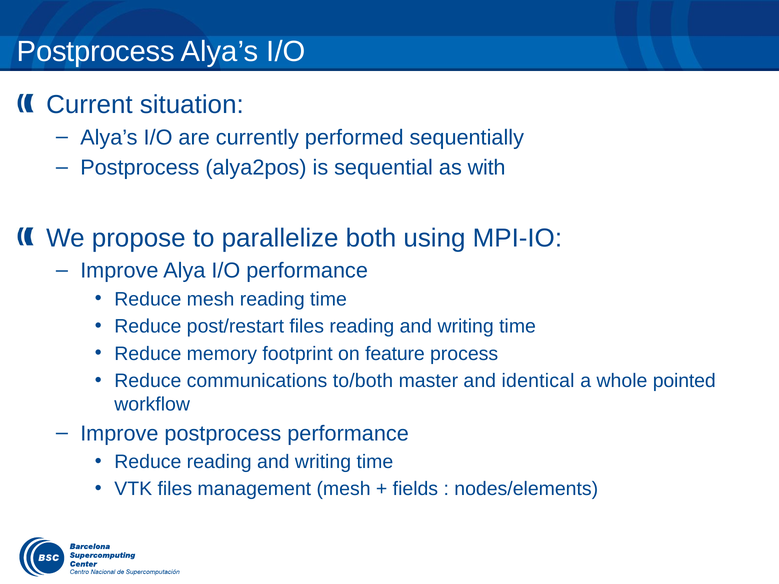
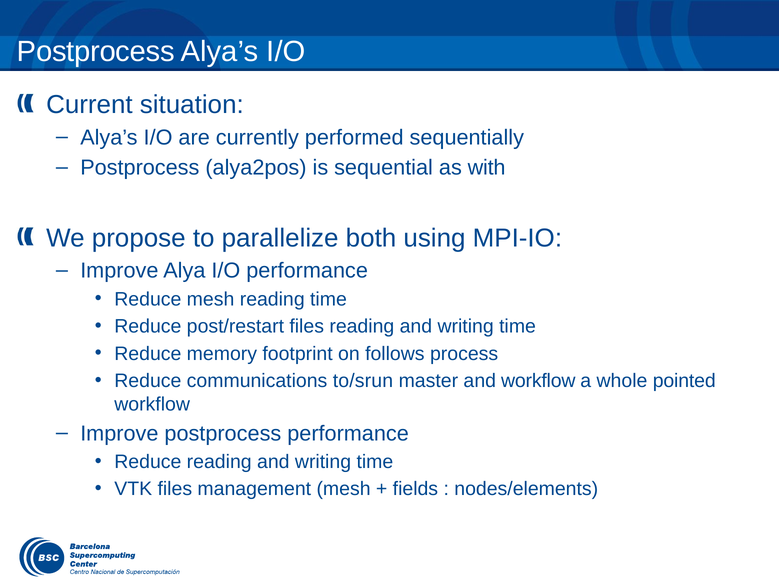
feature: feature -> follows (395, 354)
to/both: to/both -> to/srun (363, 381)
and identical: identical -> workflow (538, 381)
